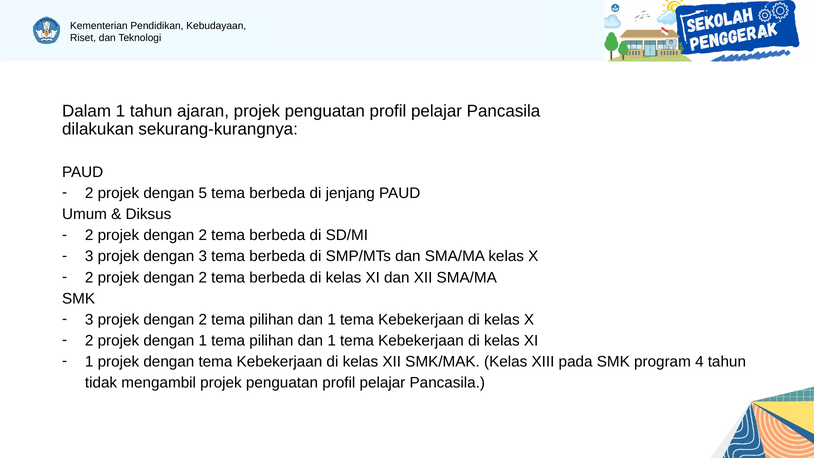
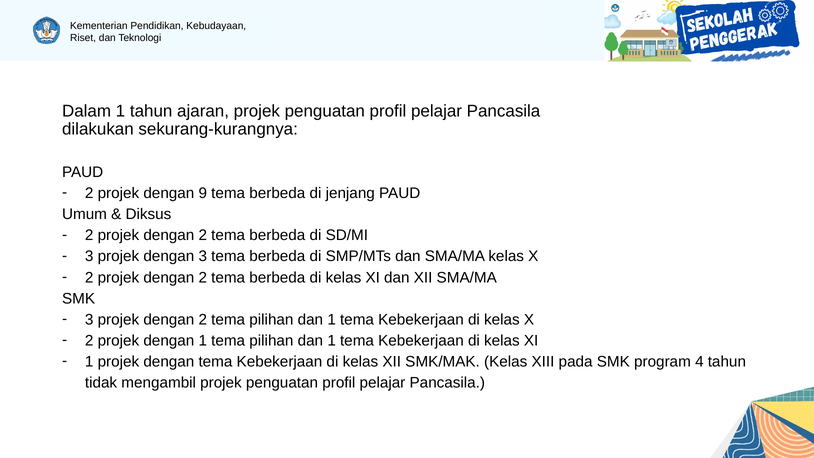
5: 5 -> 9 (203, 193)
